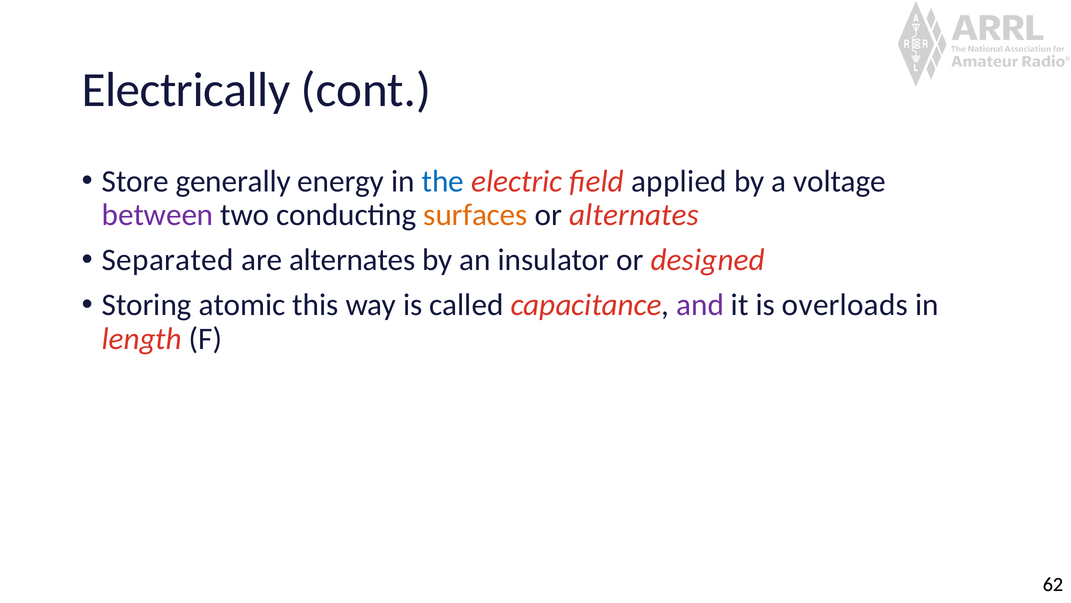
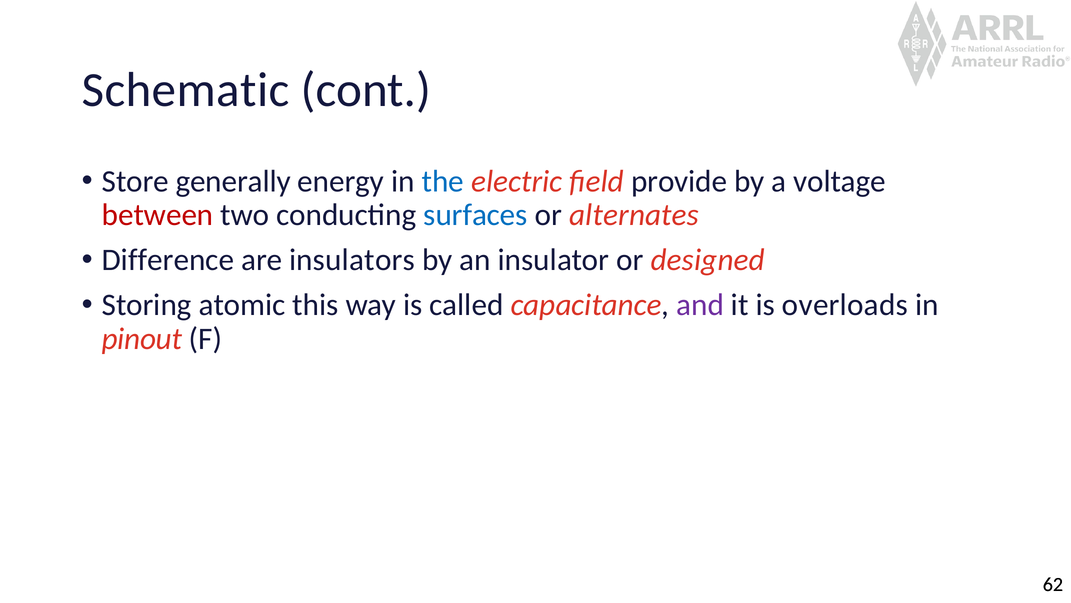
Electrically: Electrically -> Schematic (186, 90)
applied: applied -> provide (679, 181)
between colour: purple -> red (158, 215)
surfaces colour: orange -> blue (475, 215)
Separated: Separated -> Difference (168, 260)
are alternates: alternates -> insulators (352, 260)
length: length -> pinout (142, 338)
